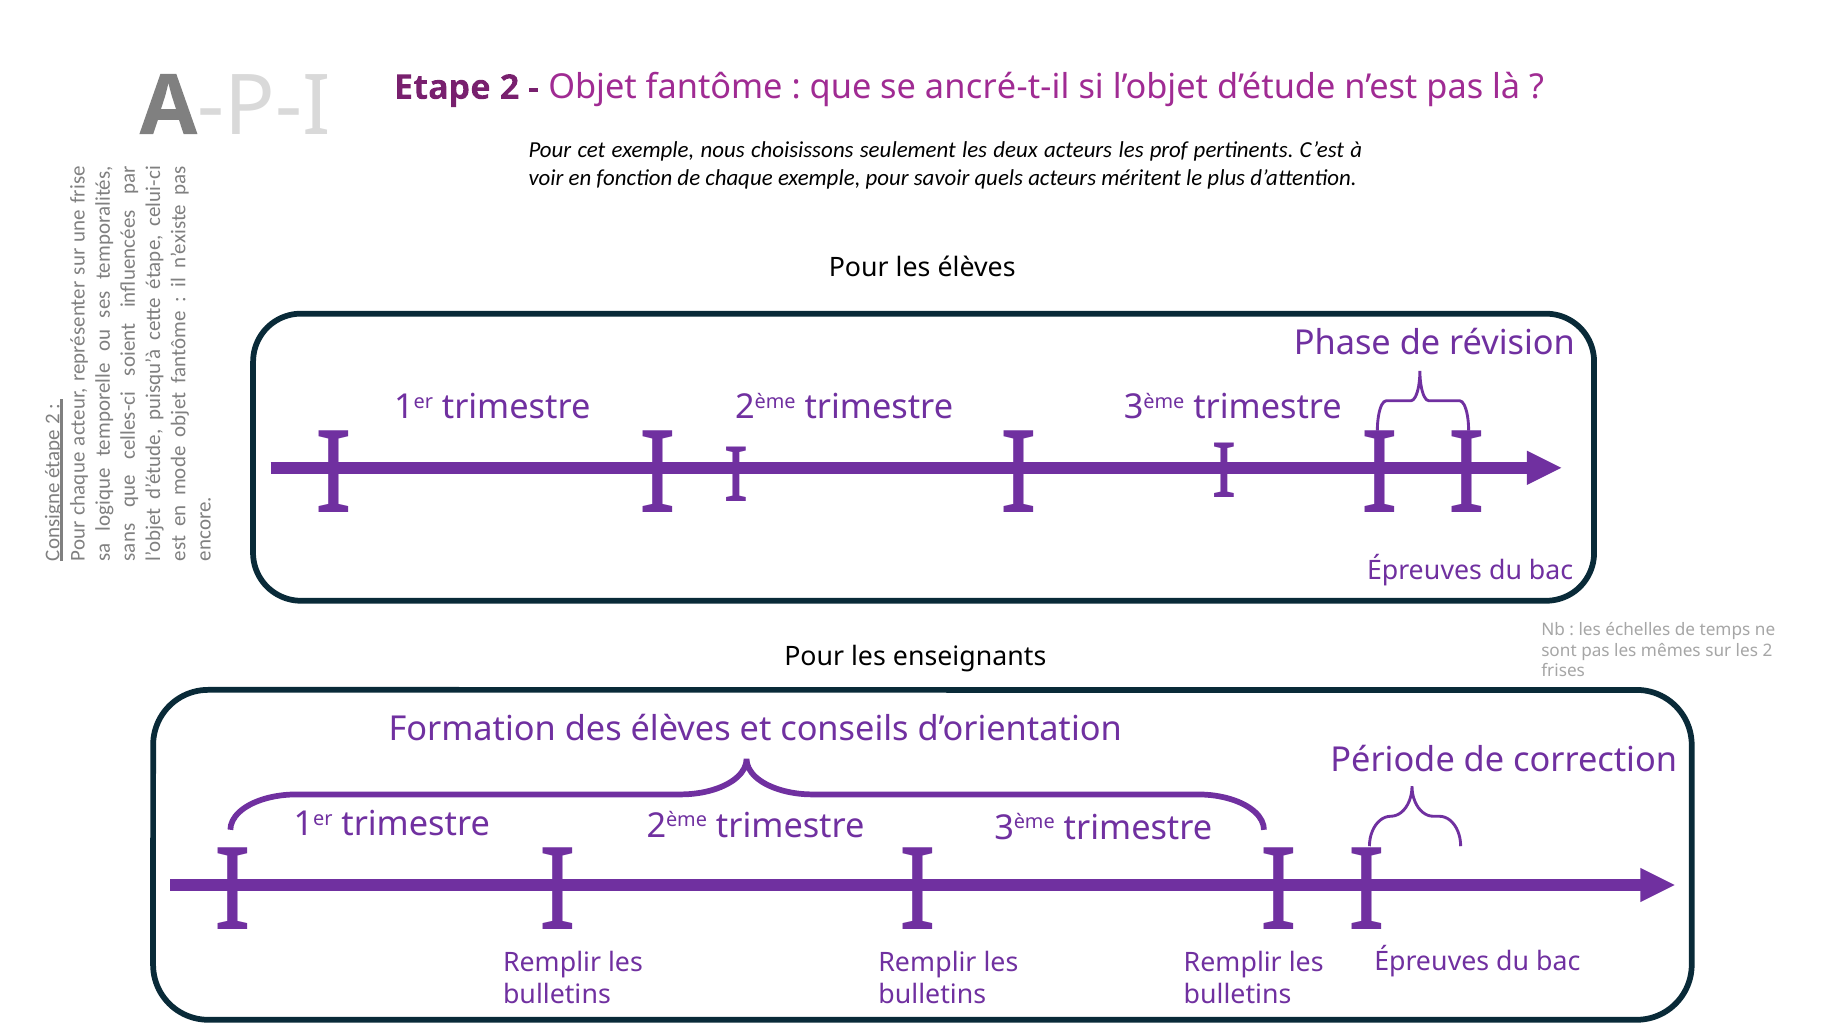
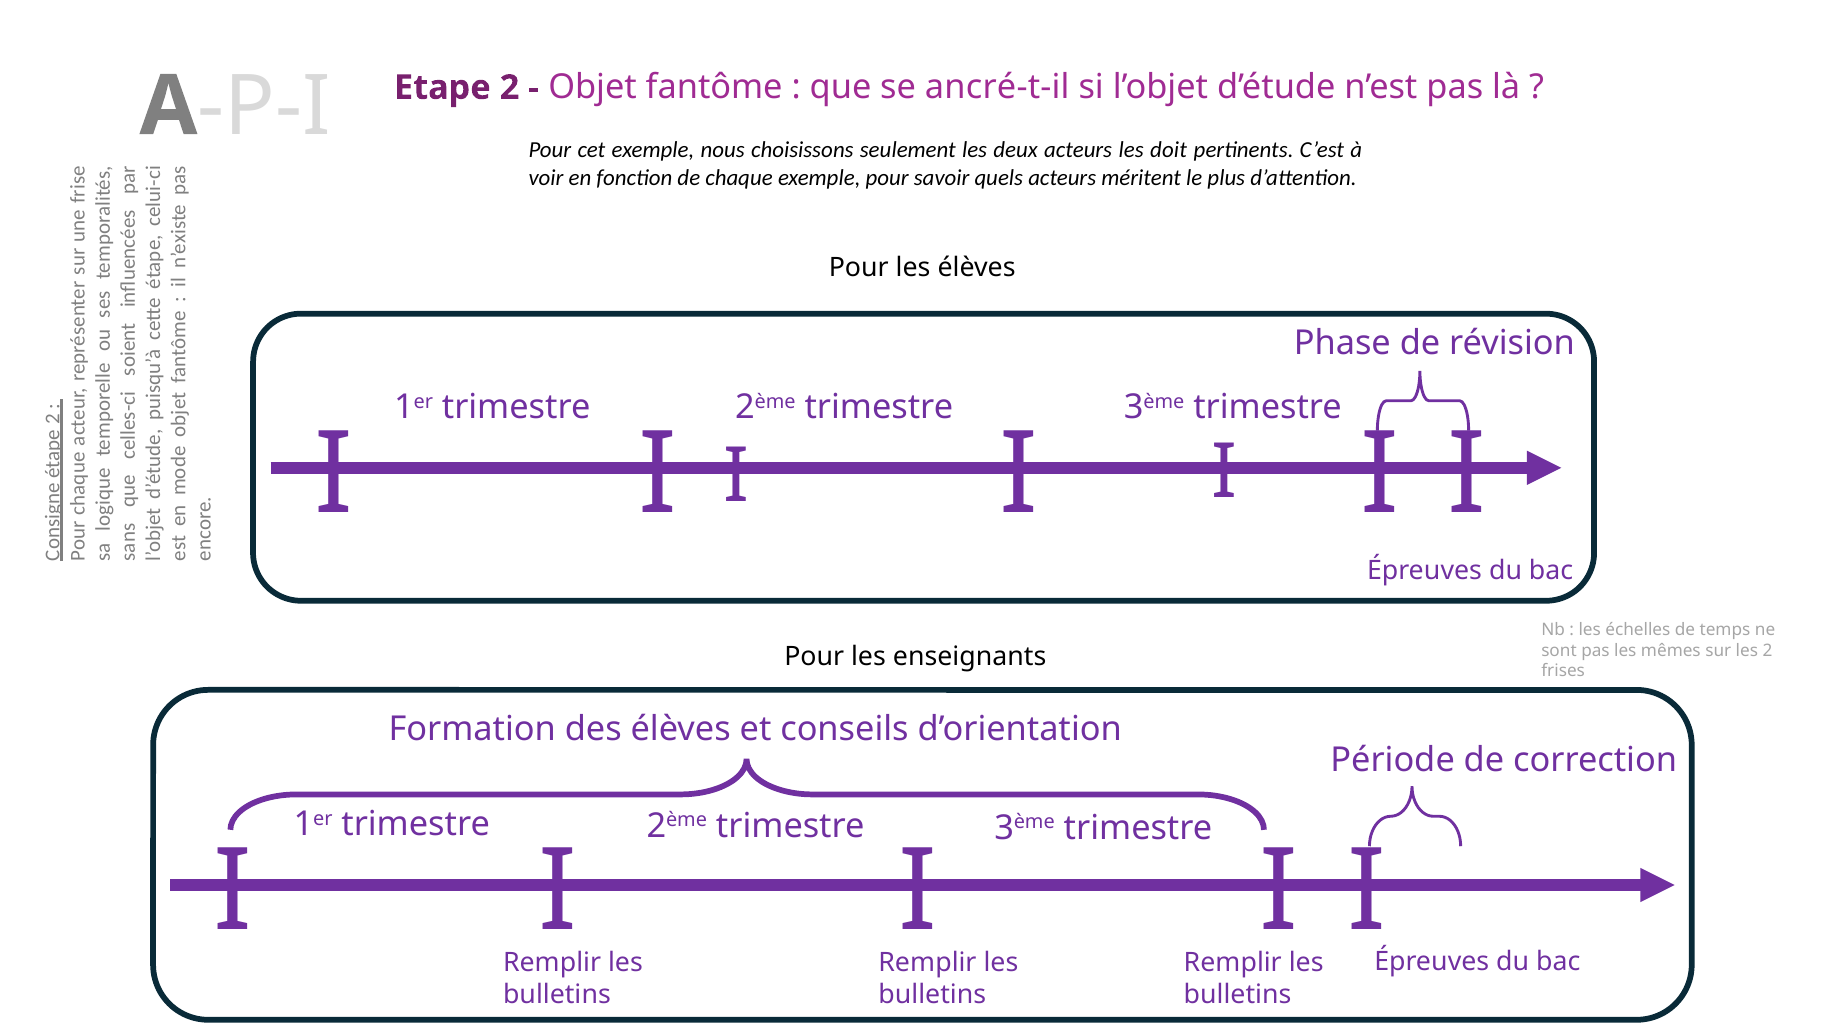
prof: prof -> doit (1169, 150)
